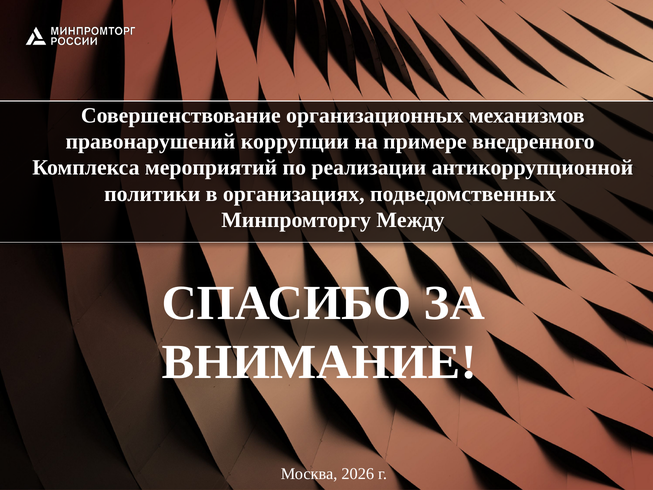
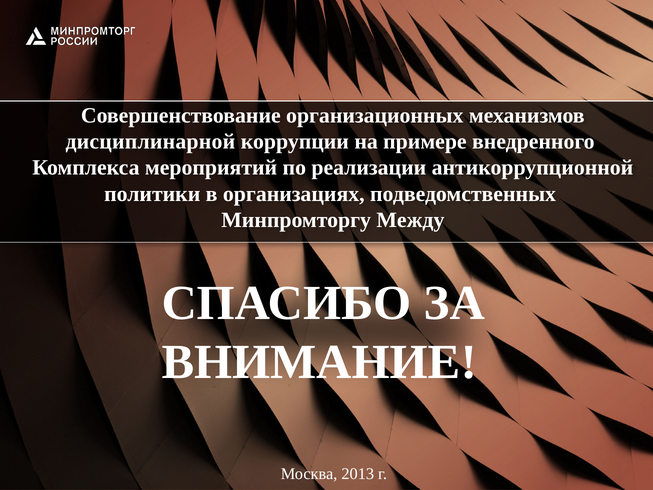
правонарушений: правонарушений -> дисциплинарной (150, 142)
2026: 2026 -> 2013 (358, 474)
